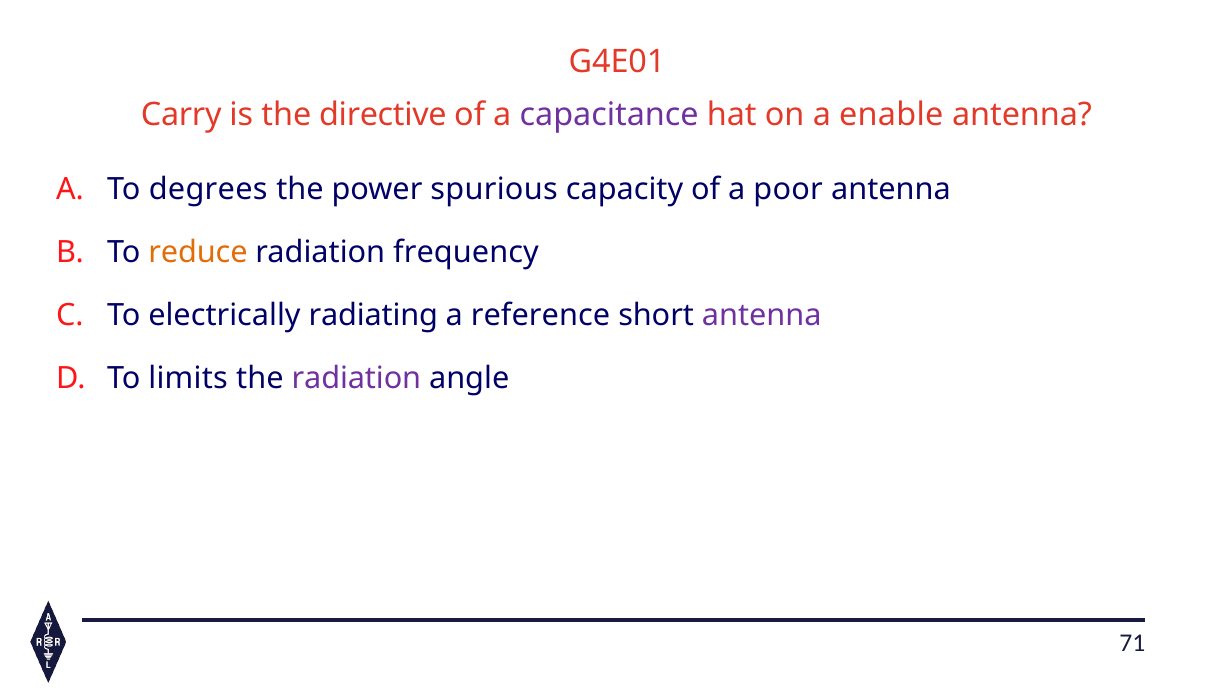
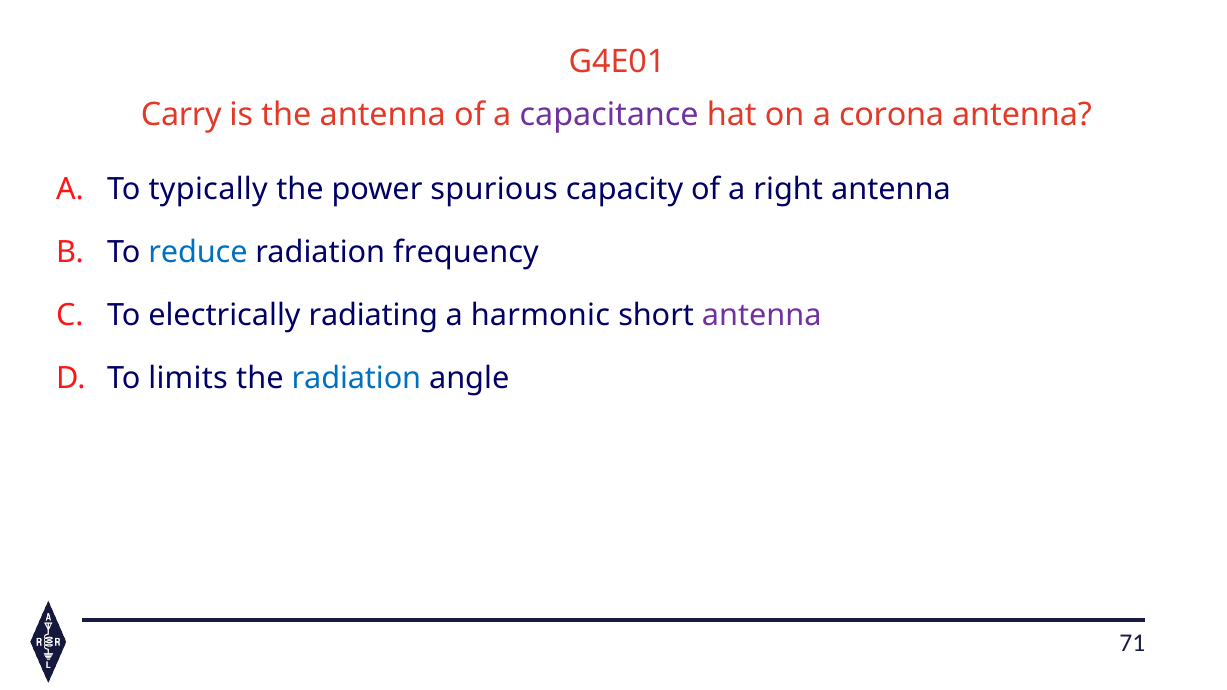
the directive: directive -> antenna (383, 115)
enable: enable -> corona (892, 115)
degrees: degrees -> typically (208, 190)
poor: poor -> right (788, 190)
reduce colour: orange -> blue (198, 253)
reference: reference -> harmonic (540, 316)
radiation colour: purple -> blue (356, 378)
